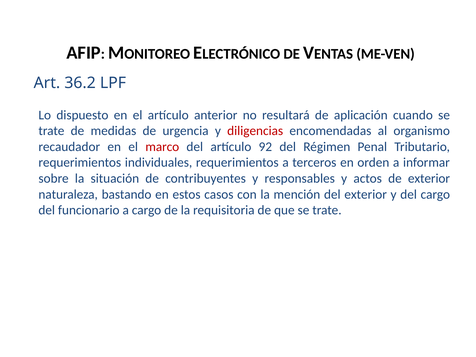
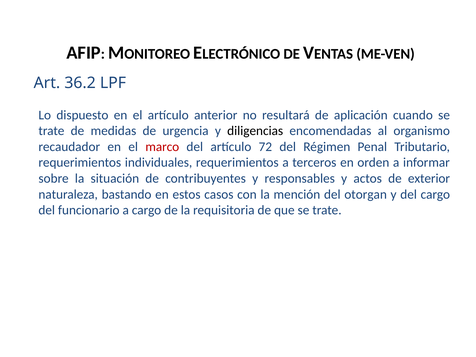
diligencias colour: red -> black (255, 131)
92: 92 -> 72 (265, 147)
del exterior: exterior -> otorgan (366, 194)
